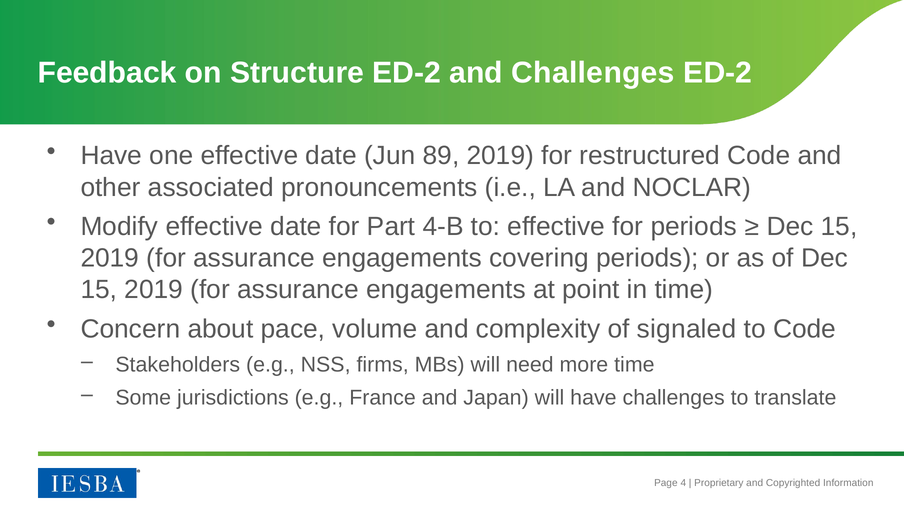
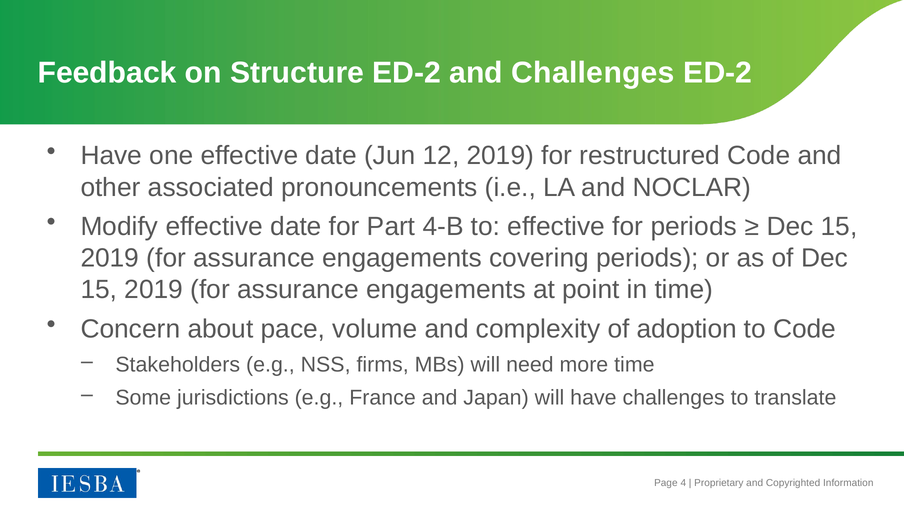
89: 89 -> 12 (441, 156)
signaled: signaled -> adoption (687, 329)
